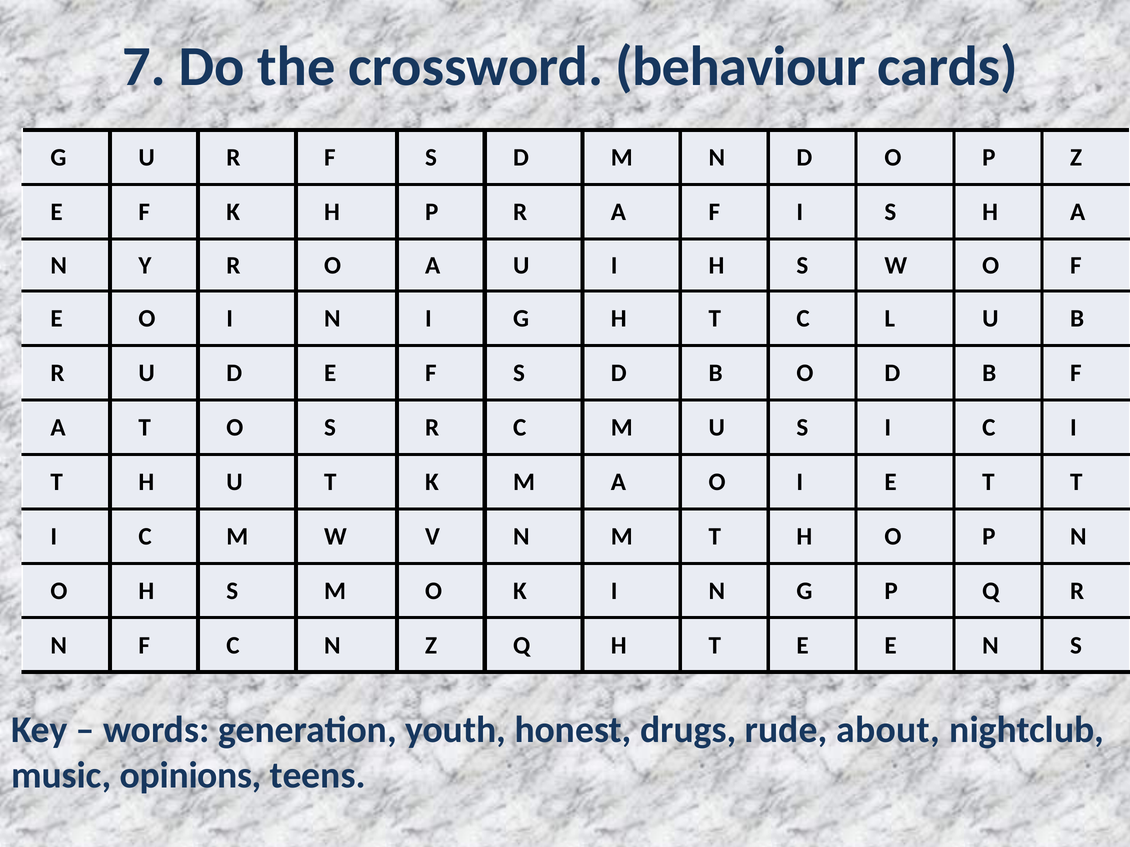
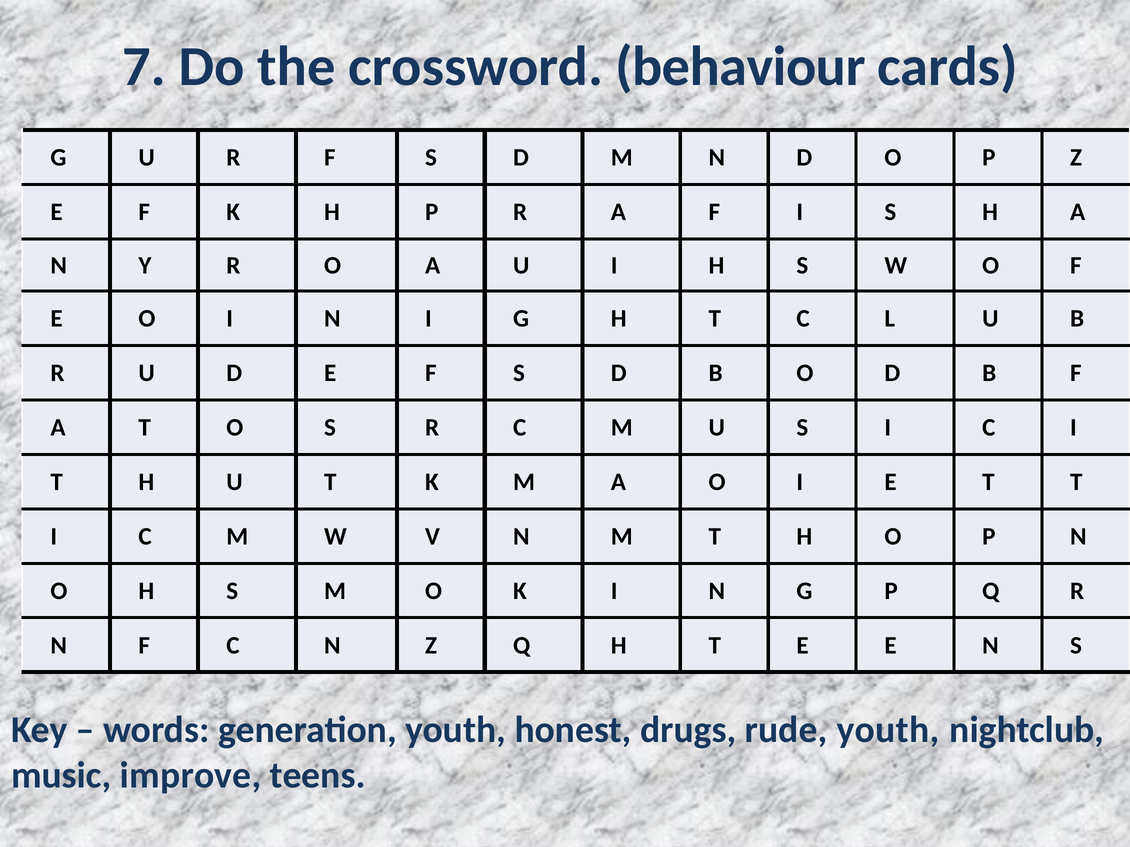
rude about: about -> youth (888, 730)
opinions: opinions -> improve (191, 776)
